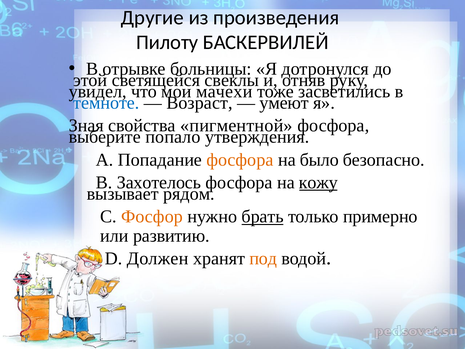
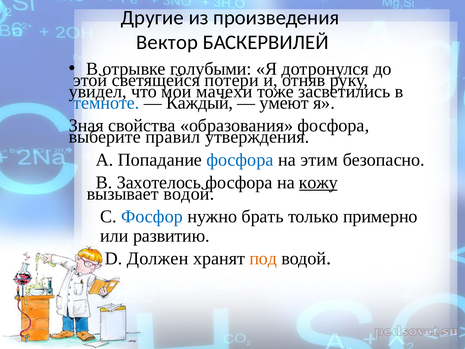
Пилоту: Пилоту -> Вектор (167, 42)
больницы: больницы -> голубыми (211, 69)
свеклы: свеклы -> потери (232, 80)
Возраст: Возраст -> Каждый (200, 103)
пигментной: пигментной -> образования (237, 125)
попало: попало -> правил (173, 137)
фосфора colour: orange -> blue (240, 160)
было: было -> этим (319, 160)
рядом: рядом -> водой (189, 194)
Фосфор colour: orange -> blue (152, 216)
брать underline: present -> none (263, 216)
